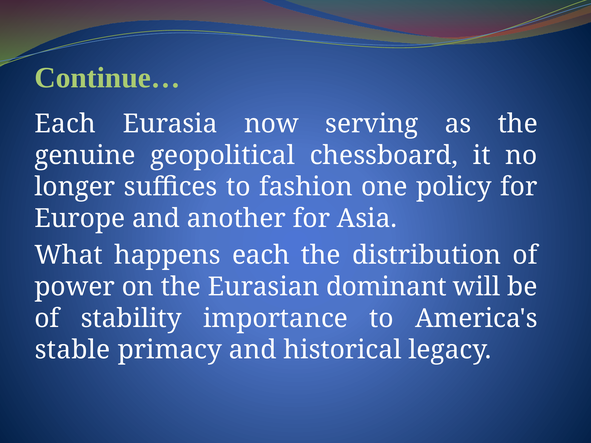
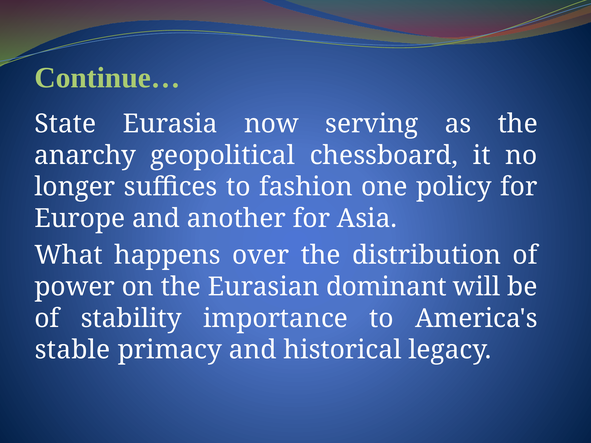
Each: Each -> State (65, 124)
genuine: genuine -> anarchy (85, 156)
happens each: each -> over (261, 255)
